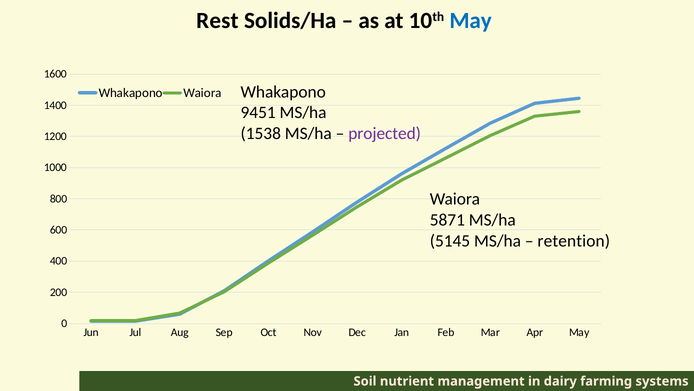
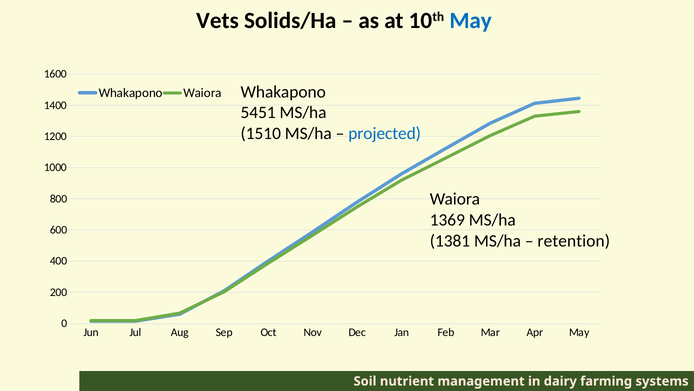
Rest: Rest -> Vets (217, 21)
9451: 9451 -> 5451 (258, 112)
1538: 1538 -> 1510 (261, 133)
projected colour: purple -> blue (385, 133)
5871: 5871 -> 1369 (447, 220)
5145: 5145 -> 1381 (450, 241)
